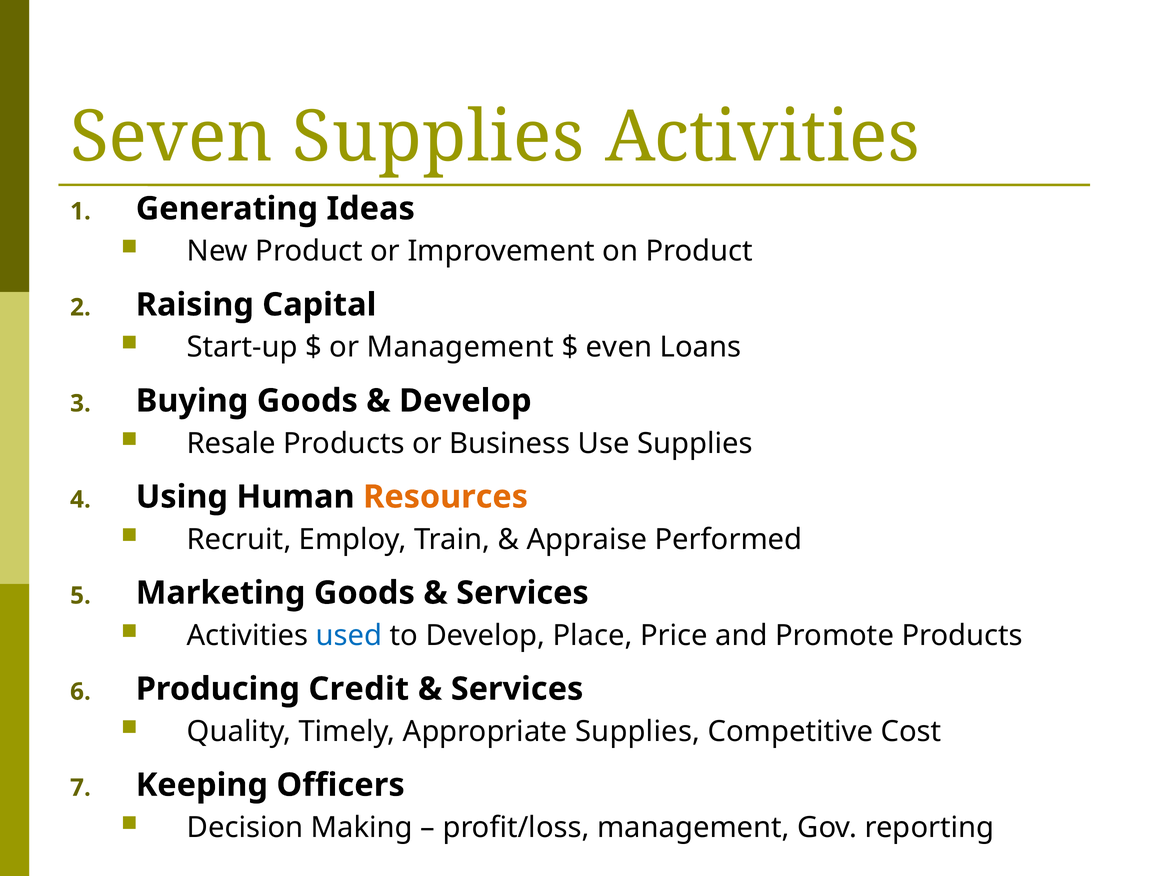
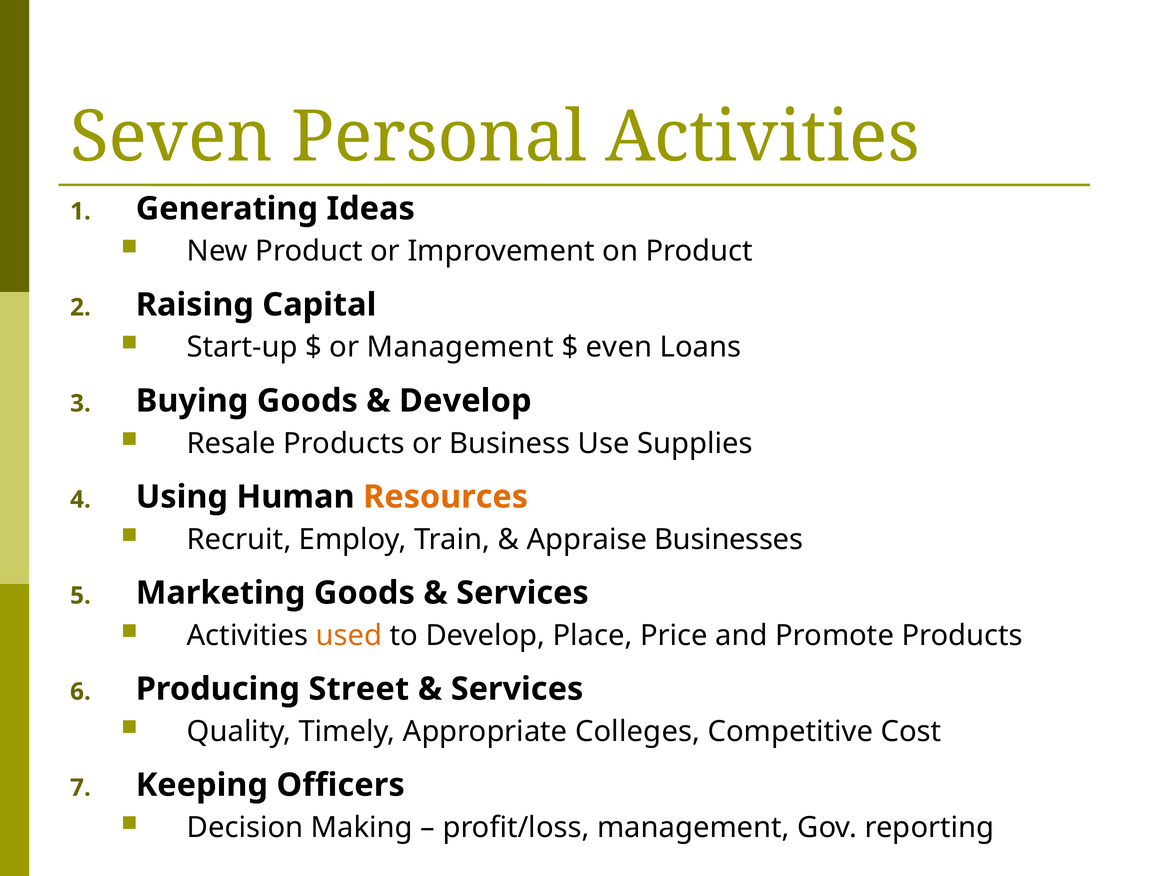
Seven Supplies: Supplies -> Personal (439, 137)
Performed: Performed -> Businesses (729, 539)
used colour: blue -> orange (349, 636)
Credit: Credit -> Street (359, 689)
Appropriate Supplies: Supplies -> Colleges (638, 732)
